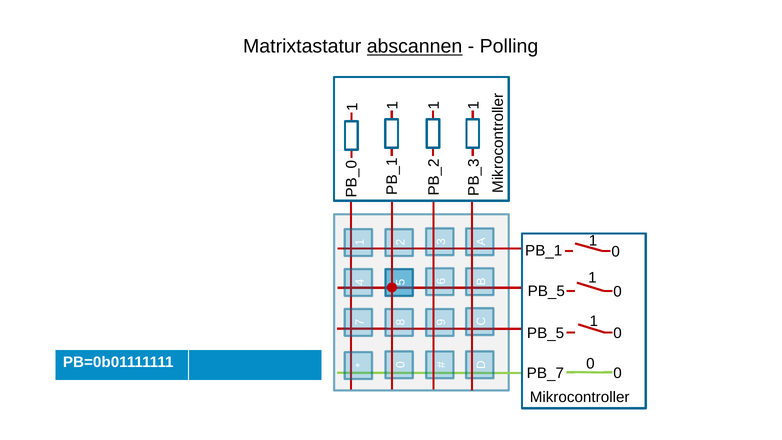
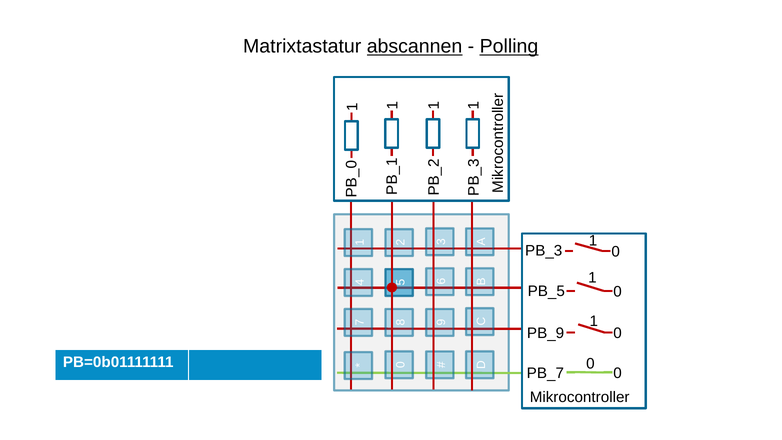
Polling underline: none -> present (509, 47)
PB_1: PB_1 -> PB_3 (544, 251)
PB_5: PB_5 -> PB_9 (546, 333)
